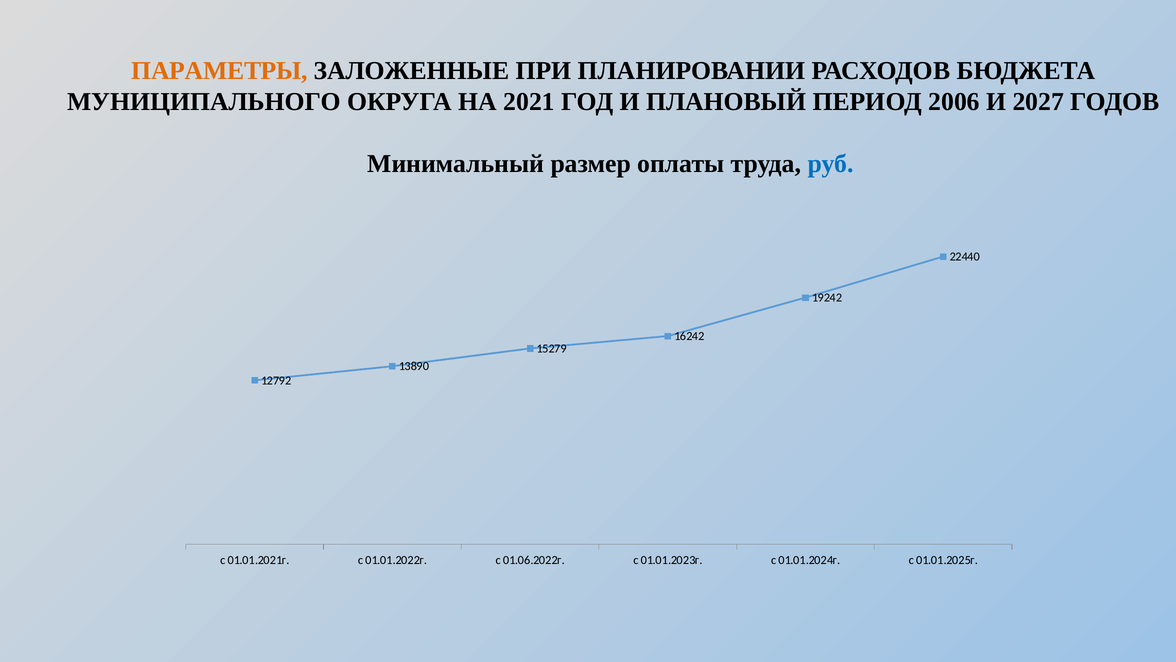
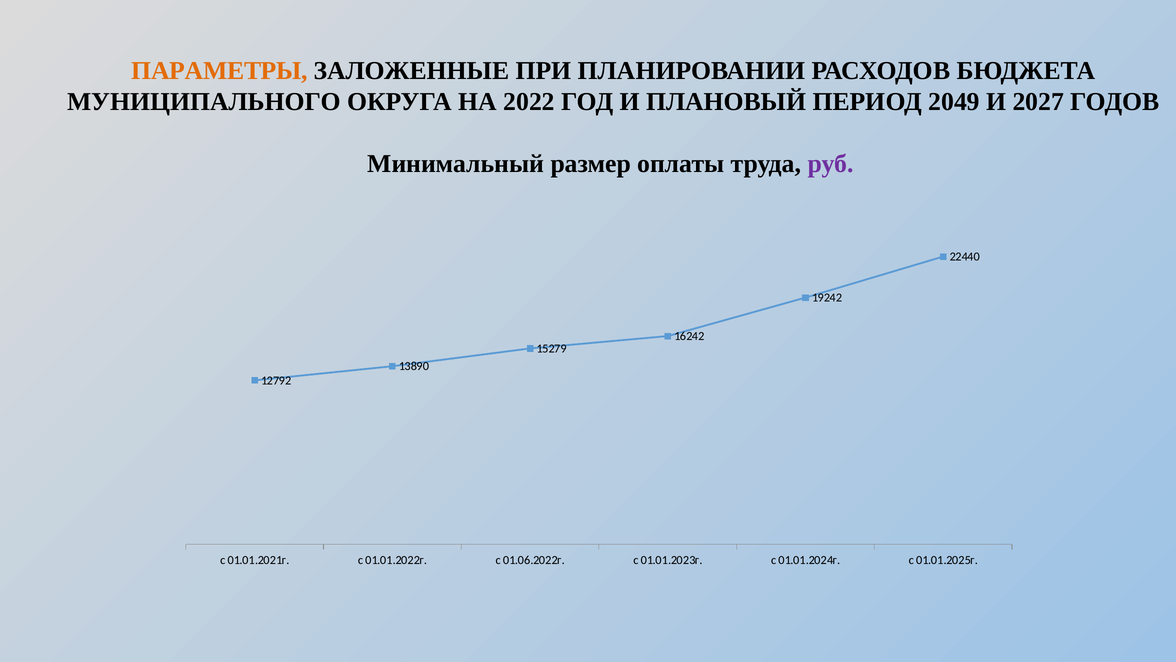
2021: 2021 -> 2022 (529, 102)
2006: 2006 -> 2049 (954, 102)
руб colour: blue -> purple (831, 164)
